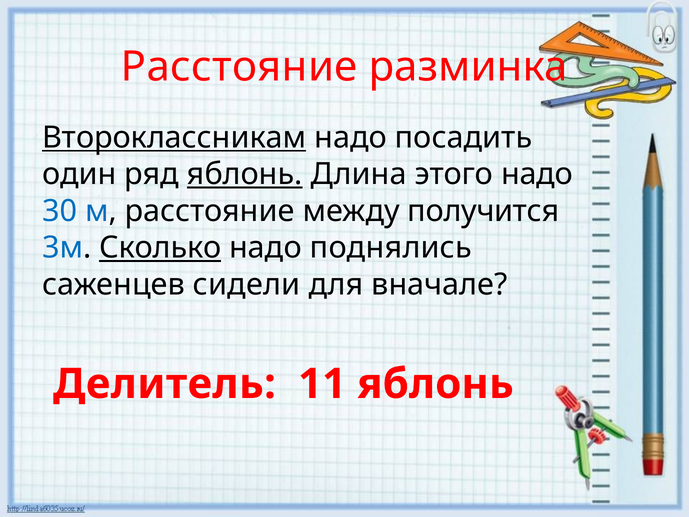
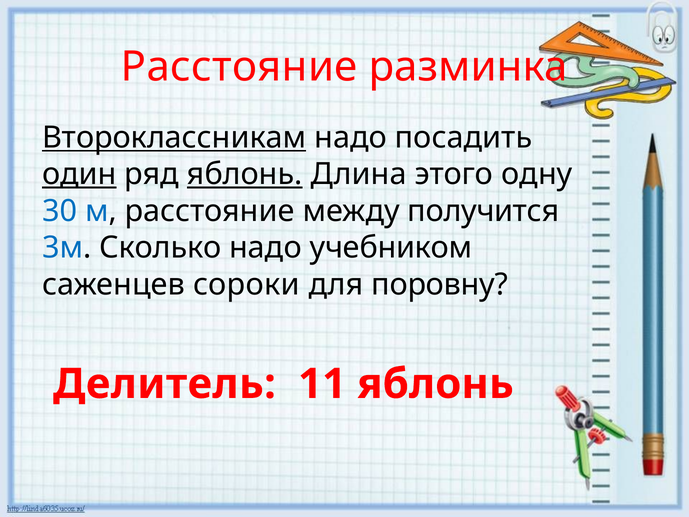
один underline: none -> present (79, 174)
этого надо: надо -> одну (537, 174)
Сколько underline: present -> none (160, 248)
поднялись: поднялись -> учебником (391, 248)
сидели: сидели -> сороки (247, 284)
вначале: вначале -> поровну (440, 284)
